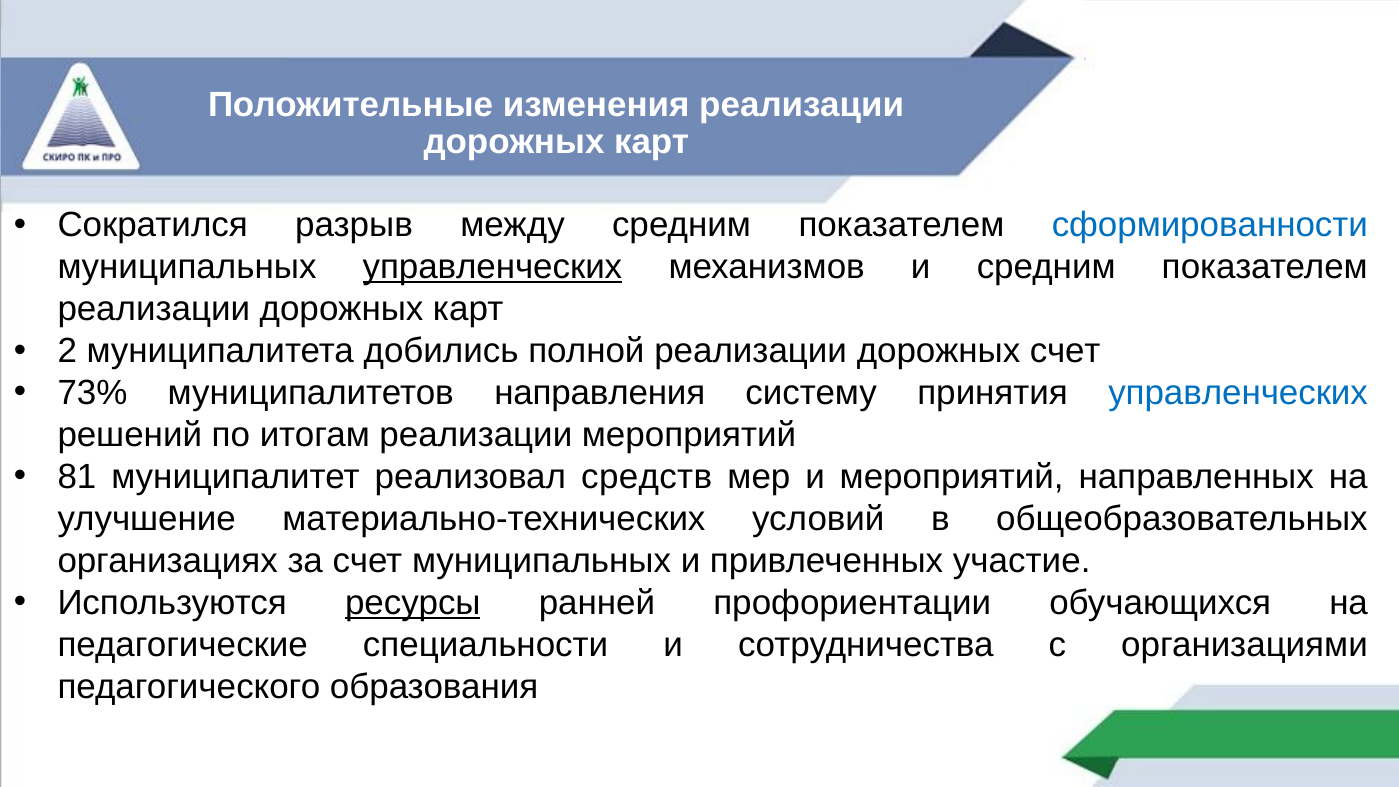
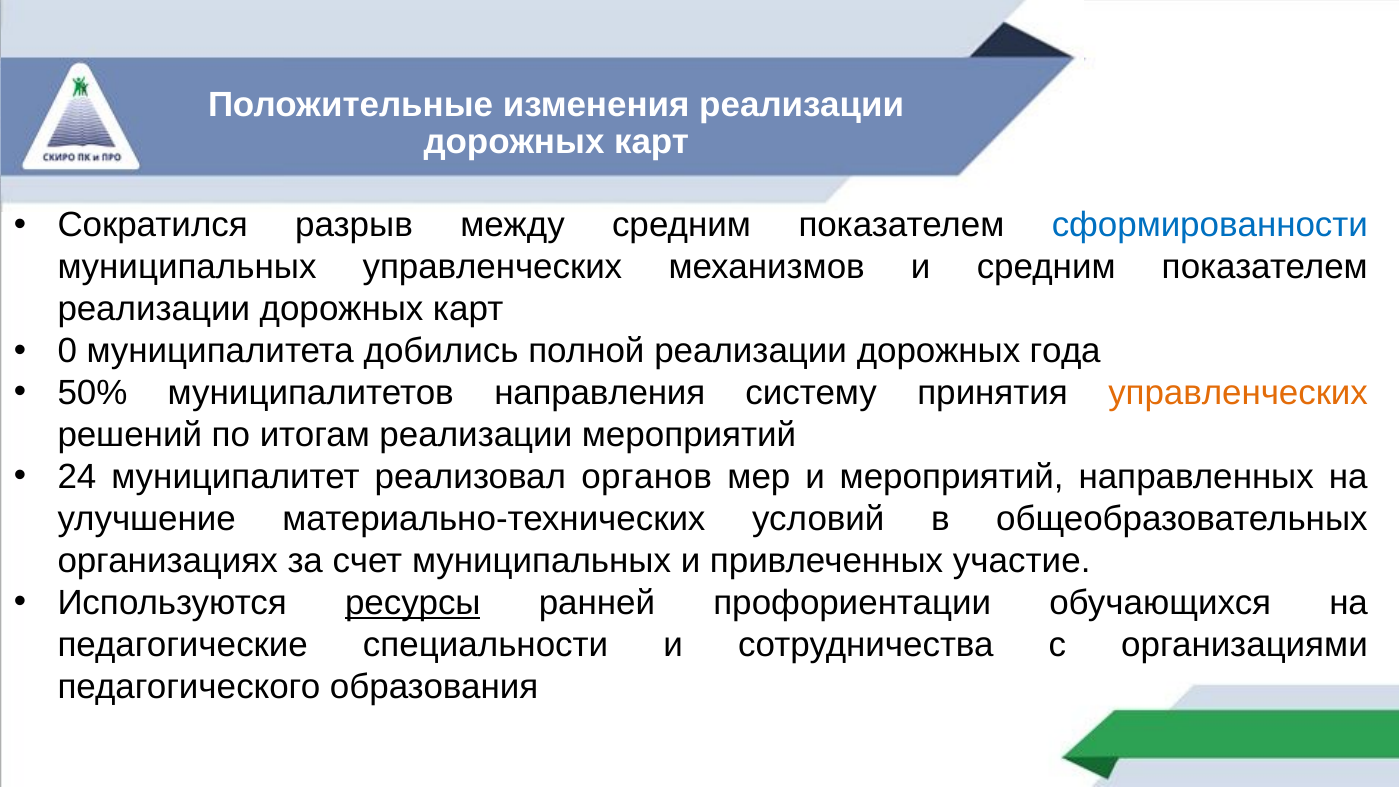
управленческих underline: present -> none (492, 267)
2: 2 -> 0 (67, 351)
дорожных счет: счет -> года (1065, 351)
73%: 73% -> 50% (92, 393)
управленческих colour: blue -> orange (1238, 393)
81: 81 -> 24 (77, 477)
средств: средств -> органов (647, 477)
